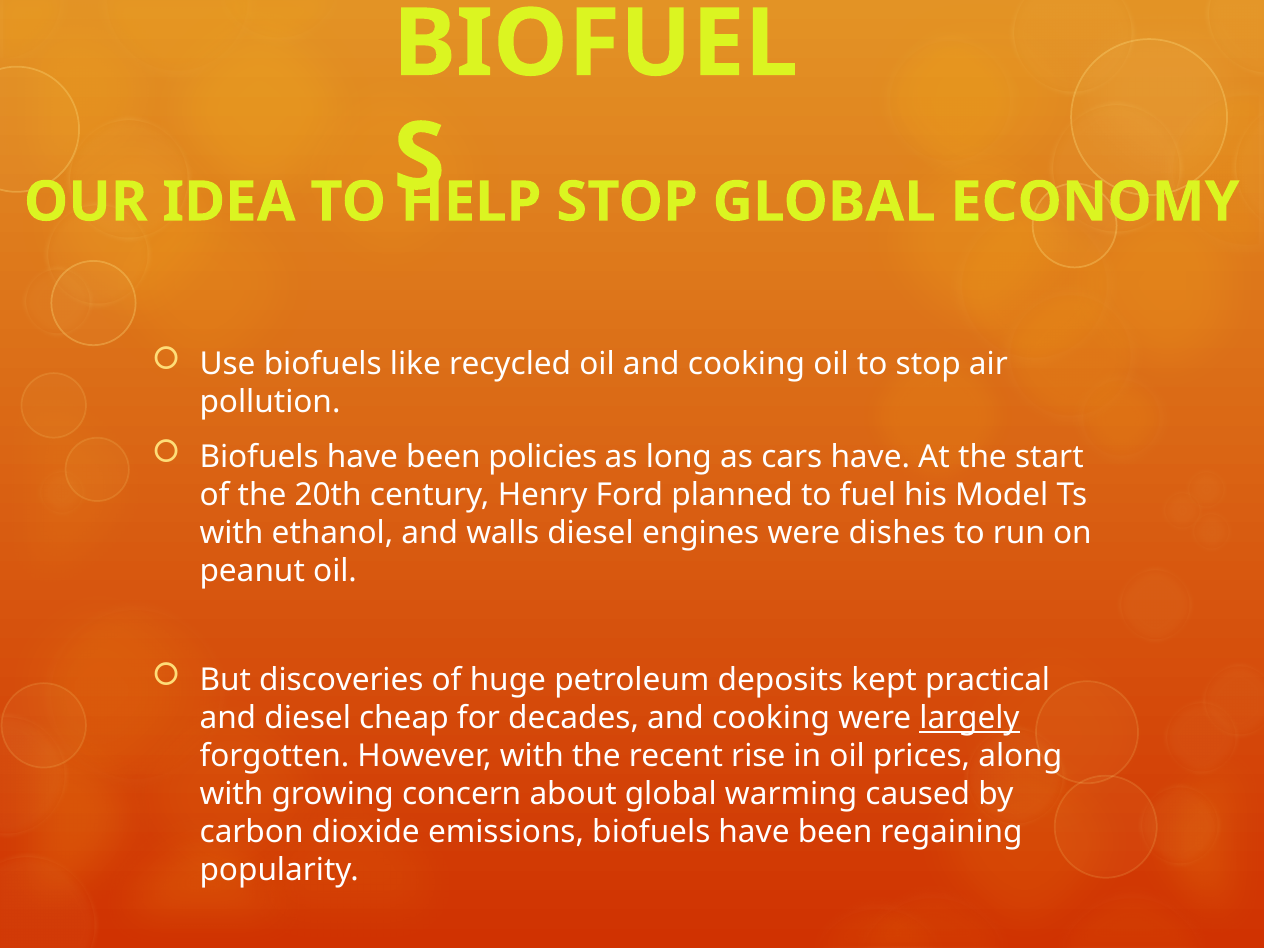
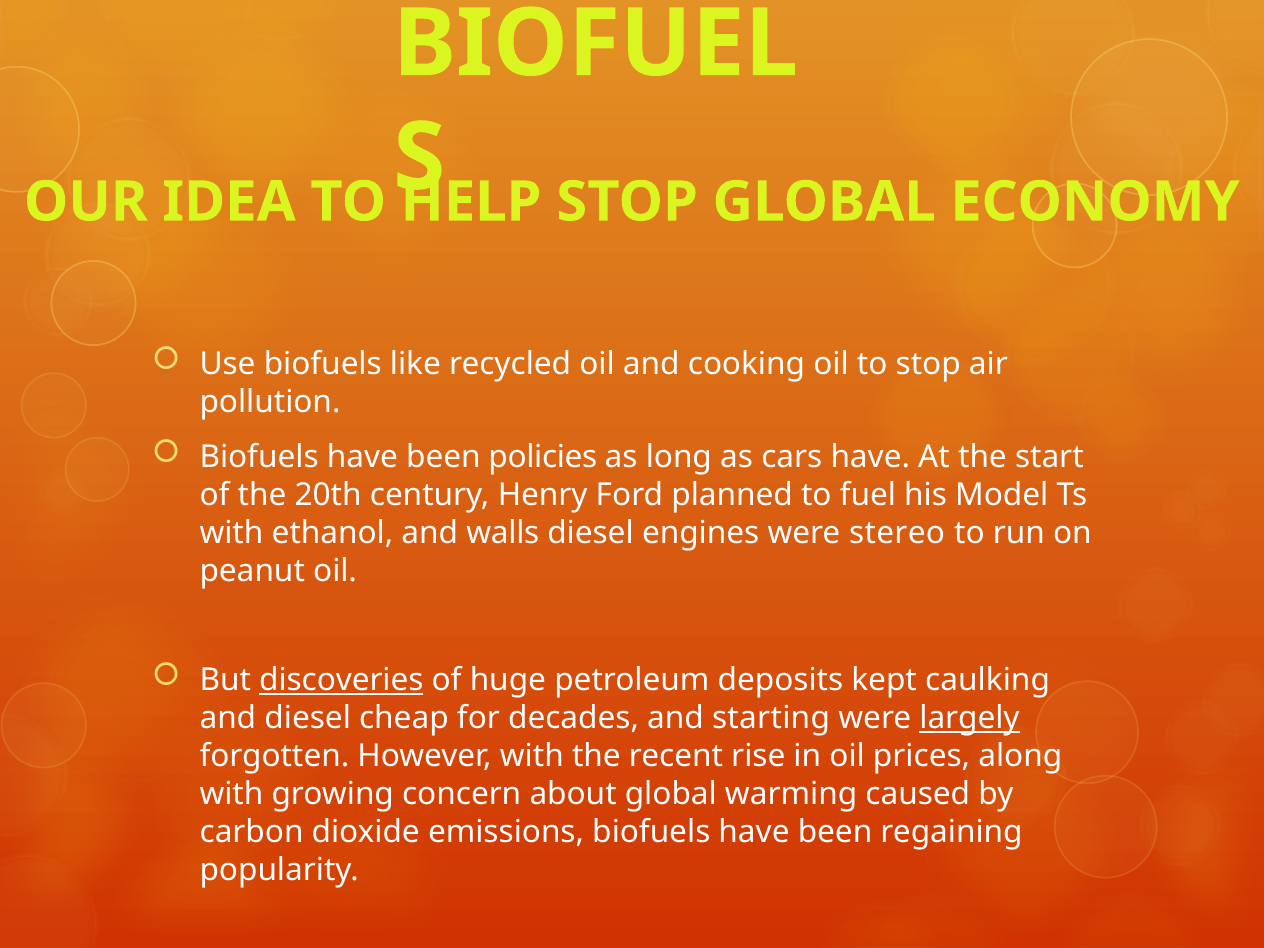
dishes: dishes -> stereo (897, 533)
discoveries underline: none -> present (341, 681)
practical: practical -> caulking (988, 681)
decades and cooking: cooking -> starting (771, 718)
